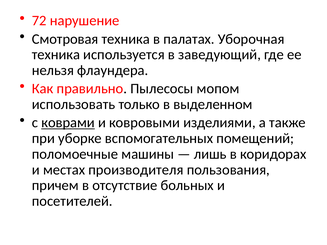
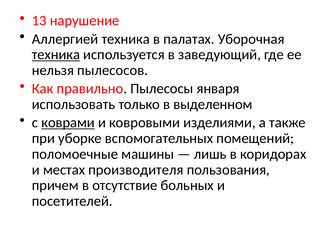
72: 72 -> 13 (39, 21)
Смотровая: Смотровая -> Аллергией (65, 39)
техника underline: none -> present (56, 55)
флаундера: флаундера -> пылесосов (113, 70)
мопом: мопом -> января (218, 89)
